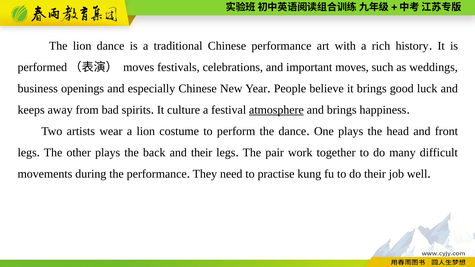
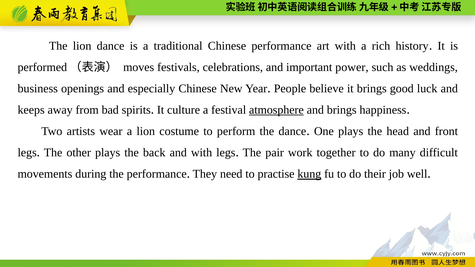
important moves: moves -> power (352, 67)
and their: their -> with (202, 153)
kung underline: none -> present (309, 174)
